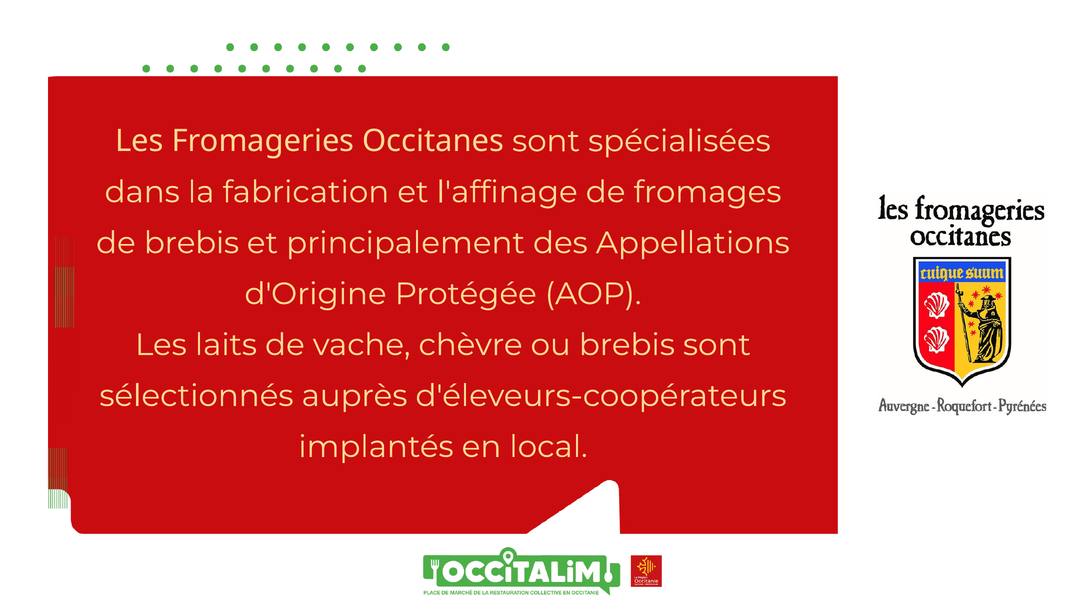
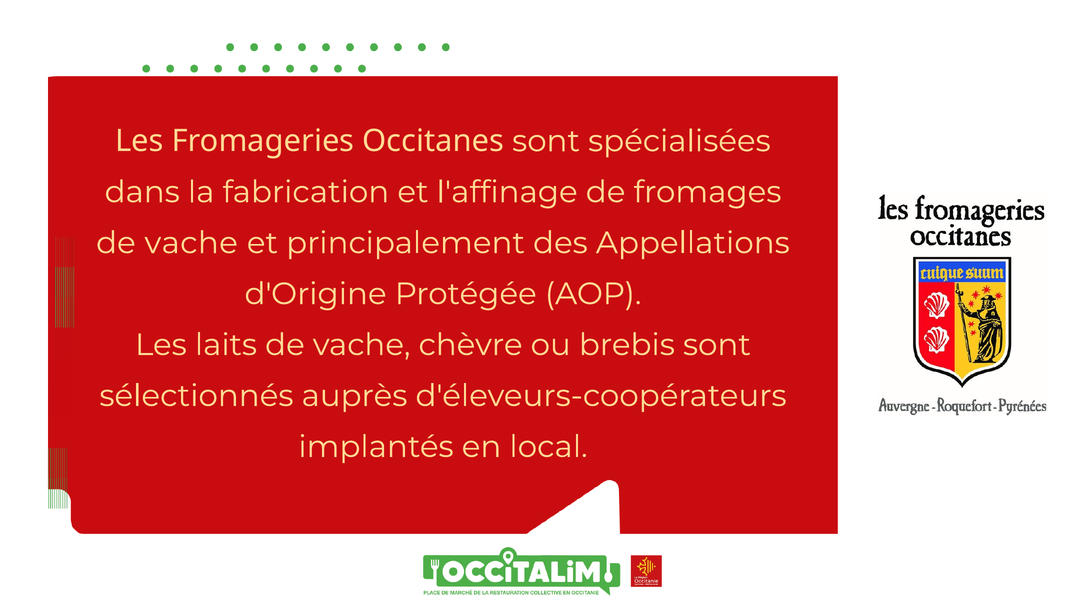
brebis: brebis -> vache (191, 243)
